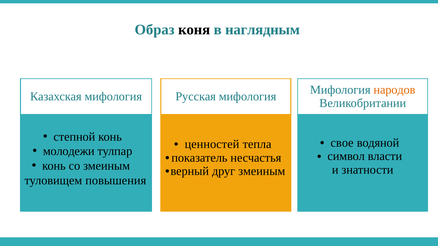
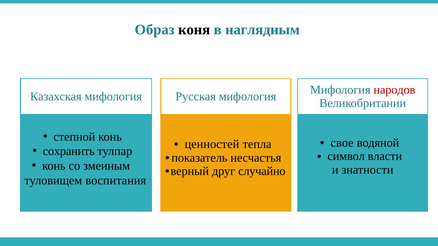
народов colour: orange -> red (394, 90)
молодежи: молодежи -> сохранить (69, 152)
друг змеиным: змеиным -> случайно (262, 171)
повышения: повышения -> воспитания (116, 181)
